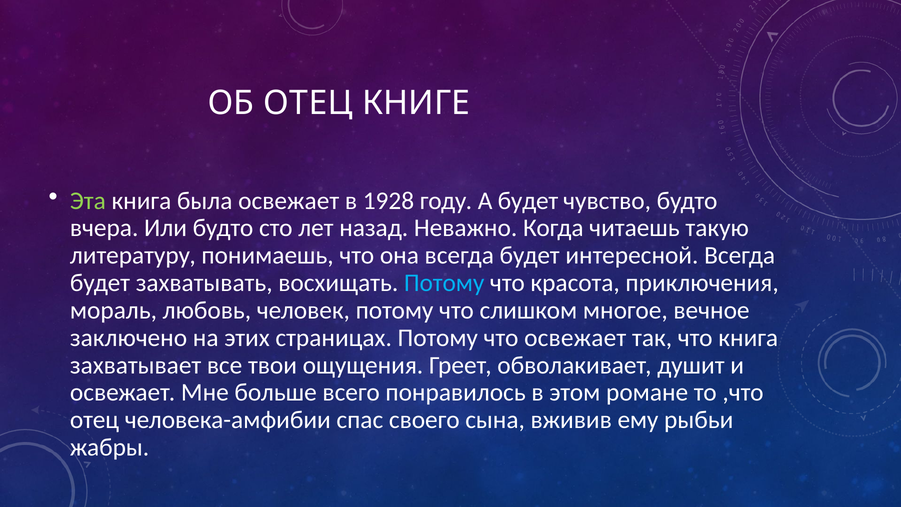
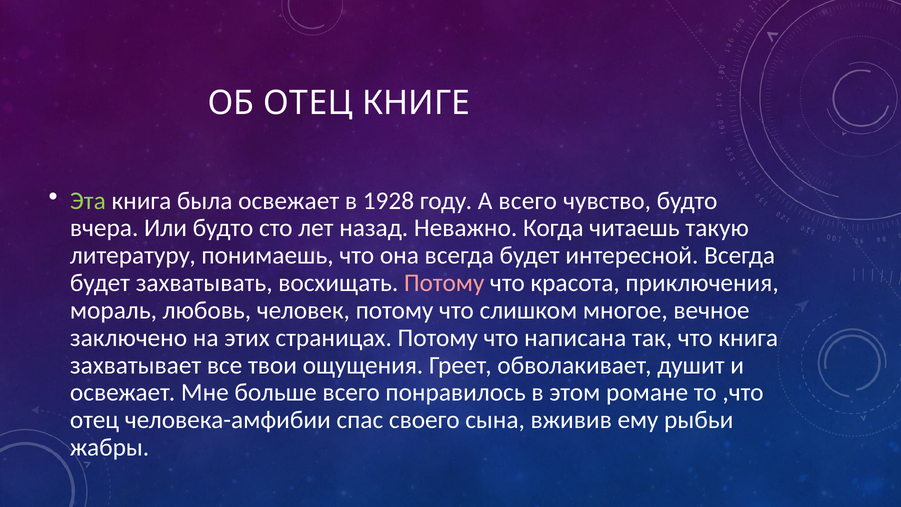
А будет: будет -> всего (528, 201)
Потому colour: light blue -> pink (444, 283)
что освежает: освежает -> написана (575, 338)
